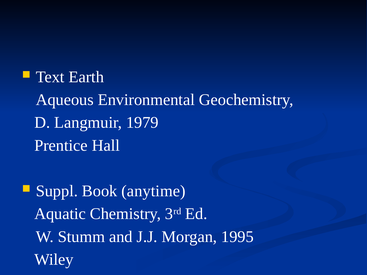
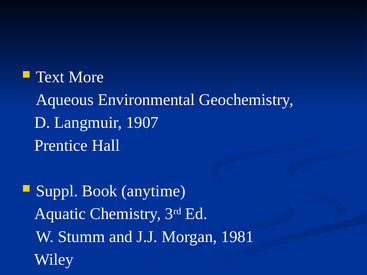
Earth: Earth -> More (86, 77)
1979: 1979 -> 1907 (142, 123)
1995: 1995 -> 1981 (237, 237)
